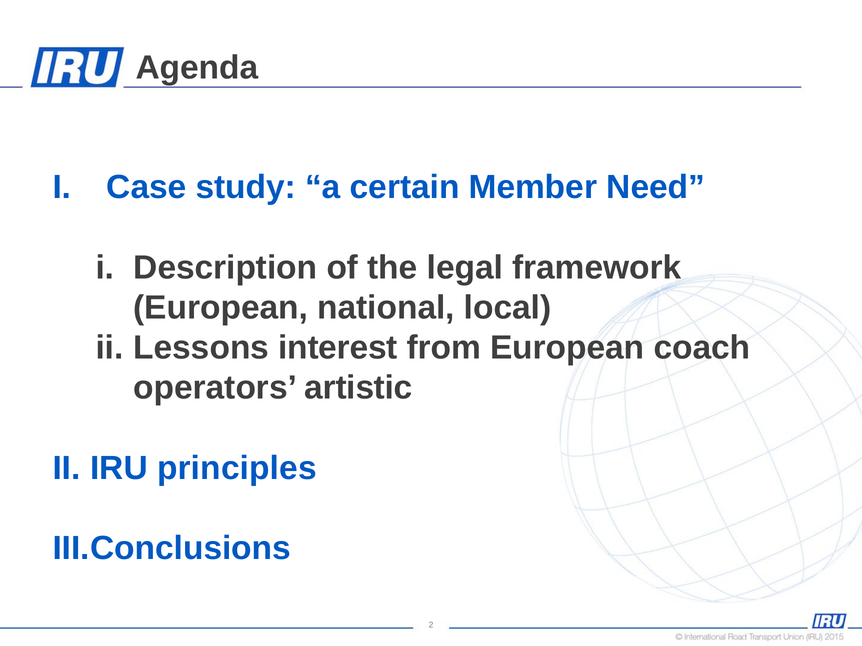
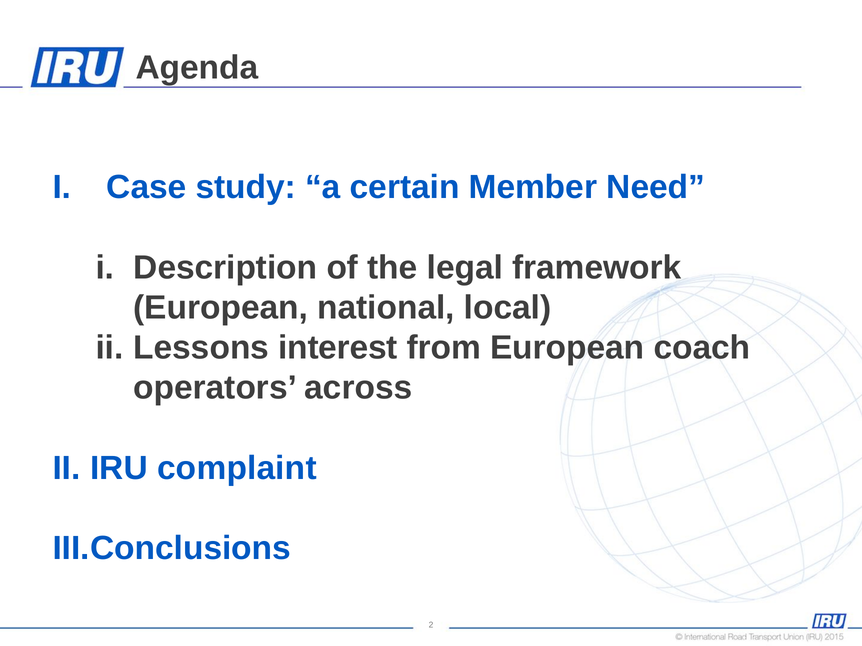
artistic: artistic -> across (358, 388)
principles: principles -> complaint (237, 469)
